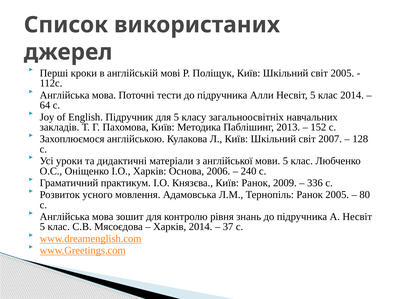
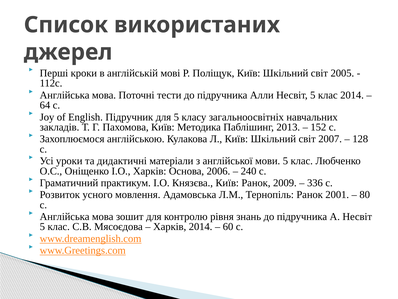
Ранок 2005: 2005 -> 2001 (337, 194)
37: 37 -> 60 (228, 226)
